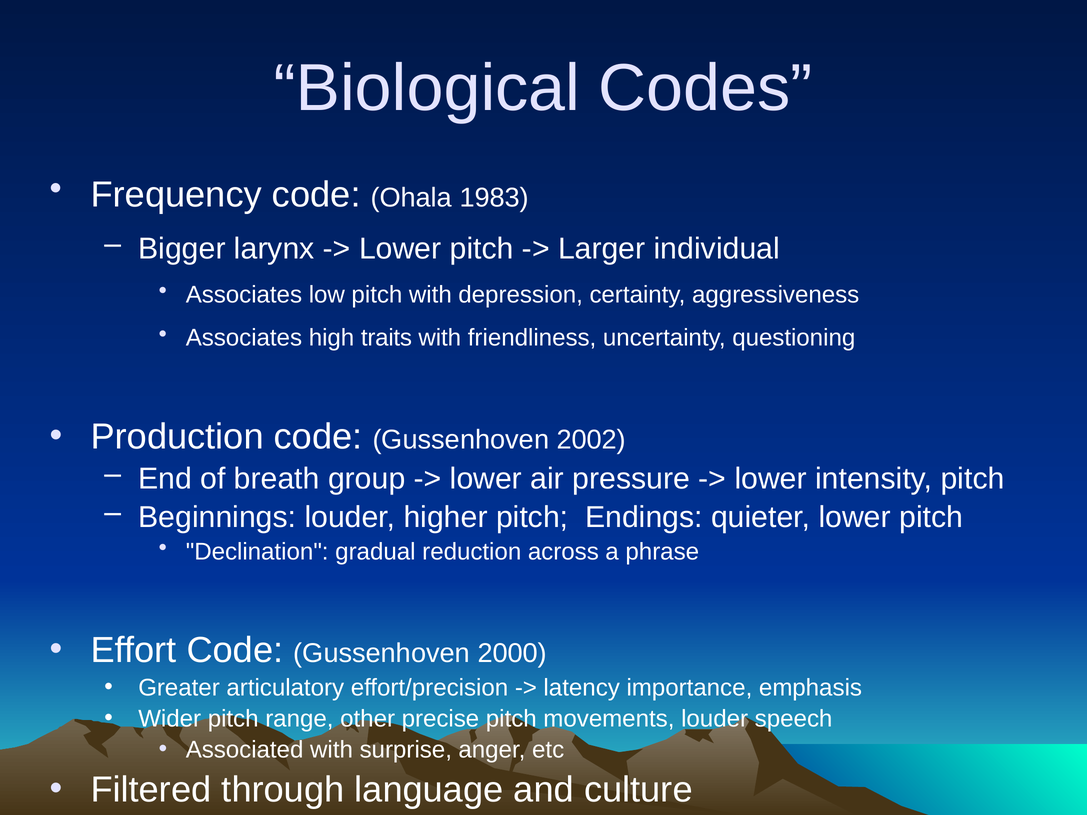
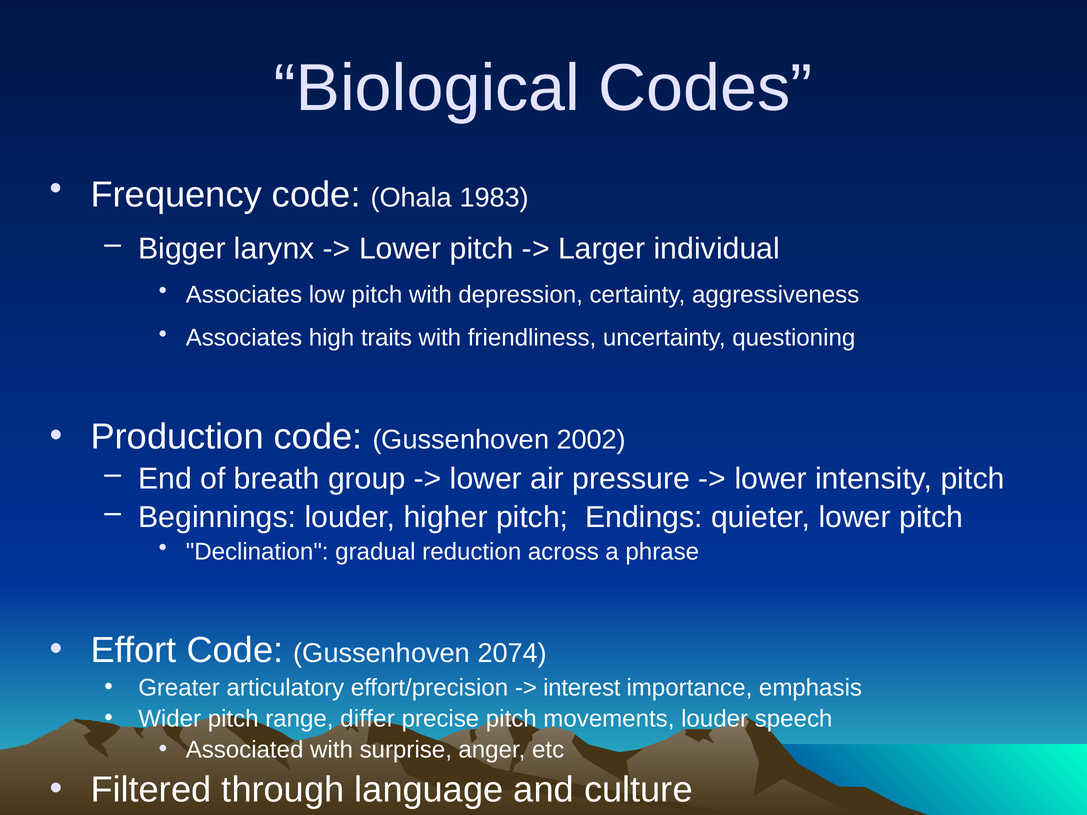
2000: 2000 -> 2074 (512, 653)
latency: latency -> interest (582, 688)
other: other -> differ (368, 719)
